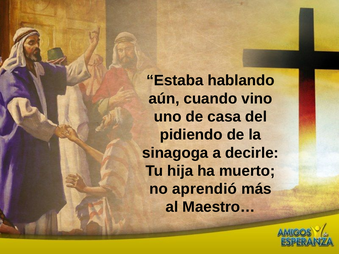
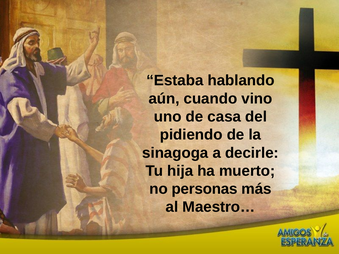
aprendió: aprendió -> personas (205, 189)
